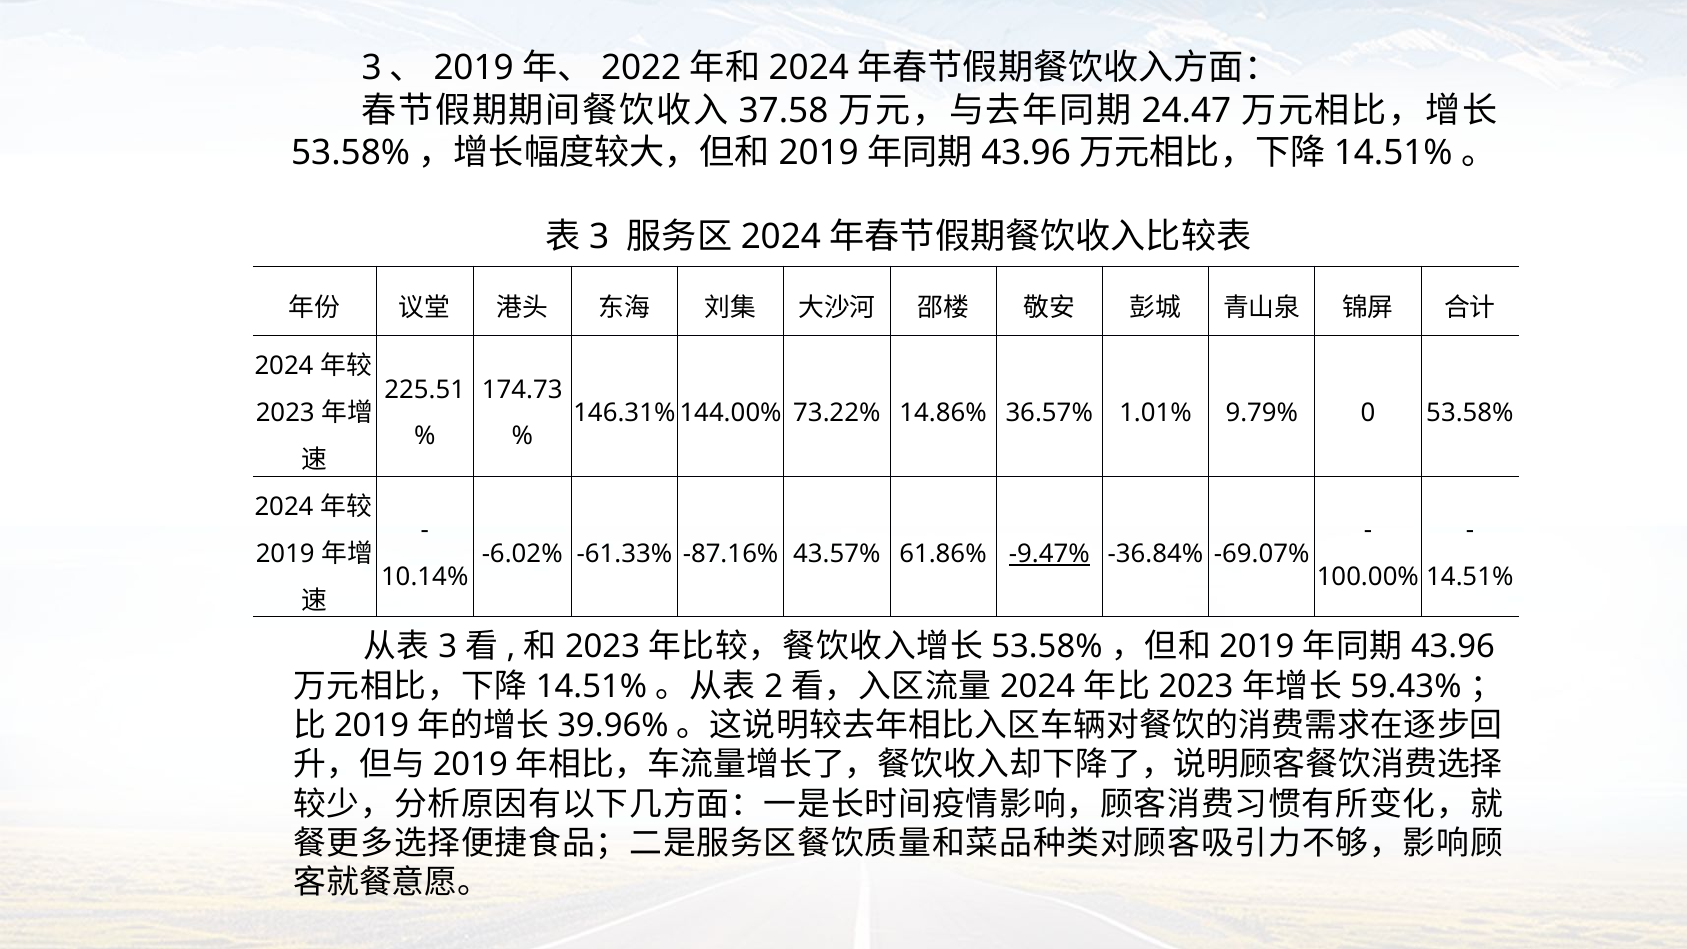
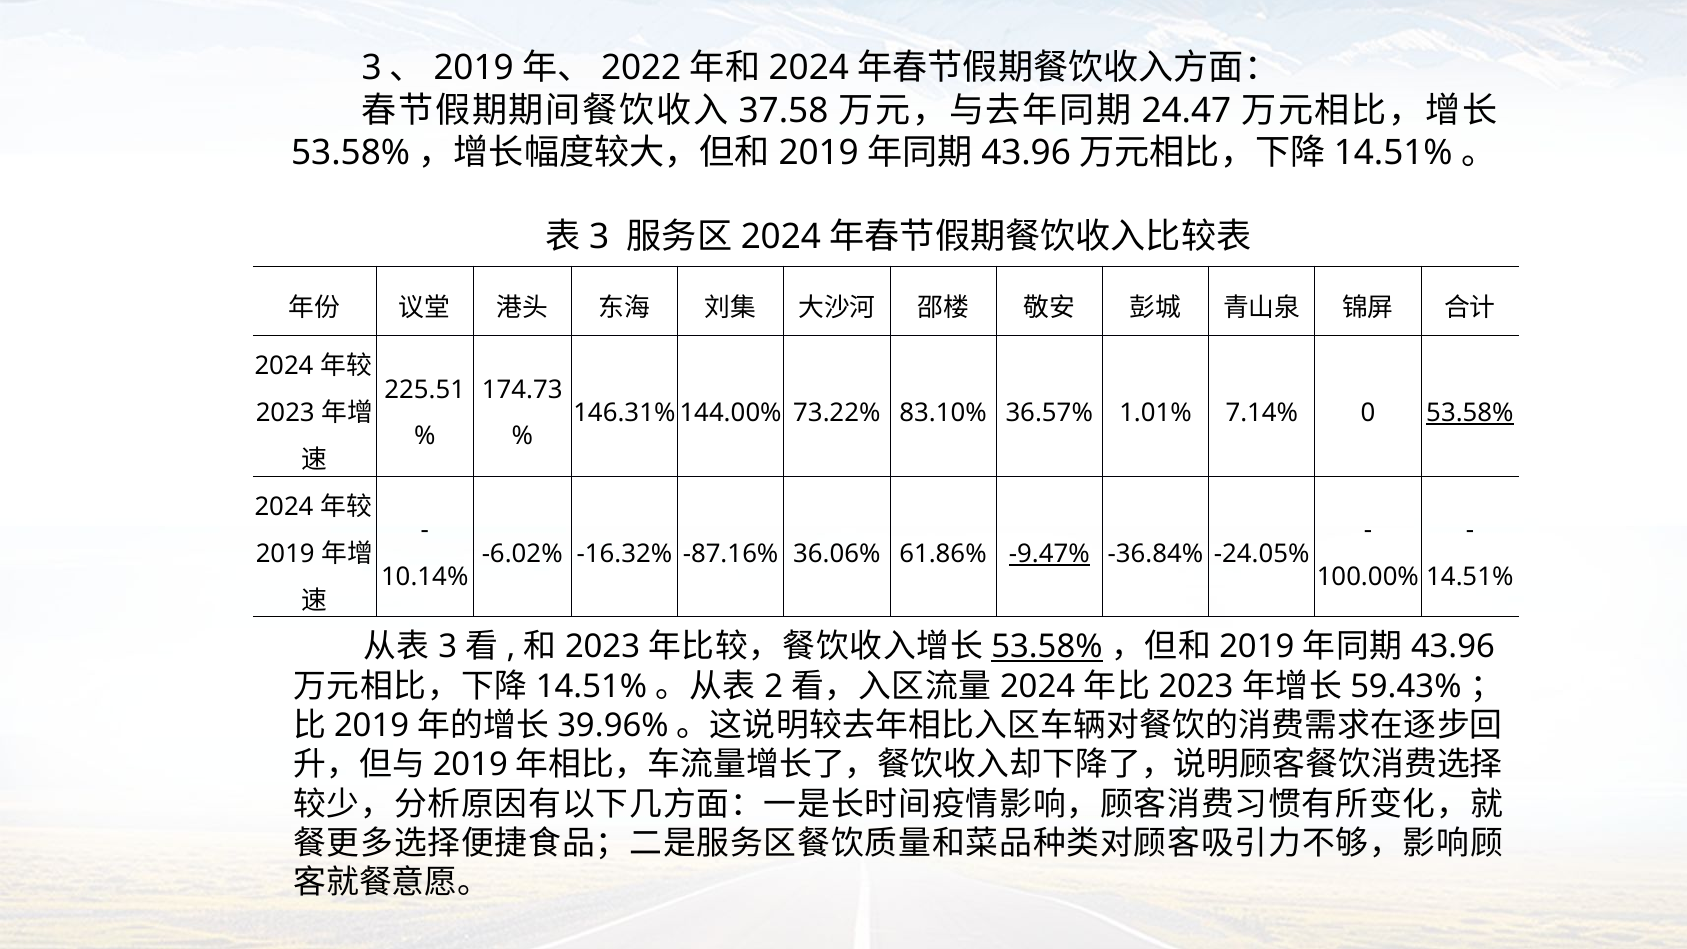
14.86%: 14.86% -> 83.10% (943, 413)
9.79%: 9.79% -> 7.14% (1262, 413)
53.58% underline: none -> present (1470, 413)
-61.33%: -61.33% -> -16.32% (624, 554)
43.57%: 43.57% -> 36.06% (837, 554)
-69.07%: -69.07% -> -24.05% (1262, 554)
53.58% underline: none -> present (1047, 647)
